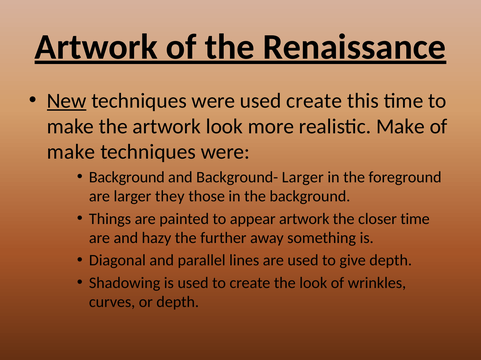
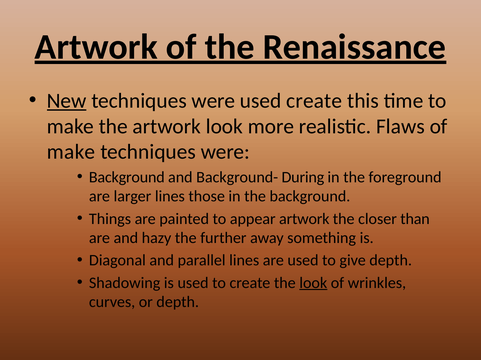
realistic Make: Make -> Flaws (400, 127)
Background- Larger: Larger -> During (303, 178)
larger they: they -> lines (170, 197)
closer time: time -> than (415, 219)
look underline: none -> present (313, 283)
